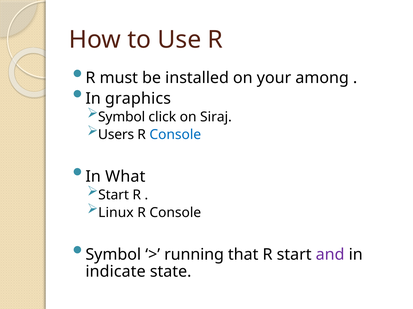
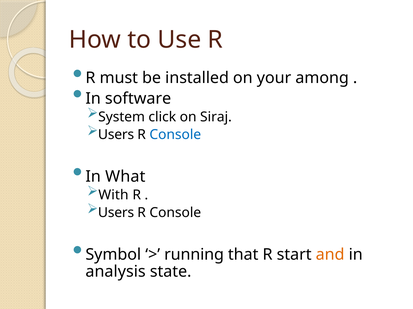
graphics: graphics -> software (138, 99)
Symbol: Symbol -> System (122, 117)
Start: Start -> With (113, 195)
Linux: Linux -> Users (116, 213)
and colour: purple -> orange (330, 255)
indicate: indicate -> analysis (116, 272)
